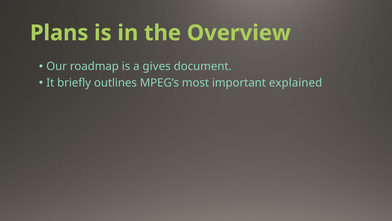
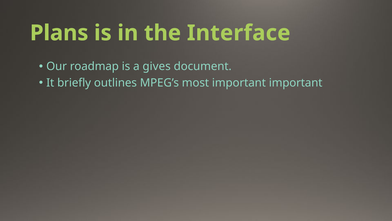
Overview: Overview -> Interface (239, 33)
important explained: explained -> important (296, 83)
